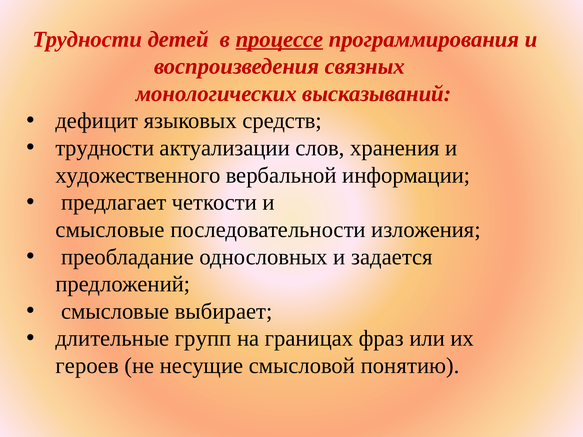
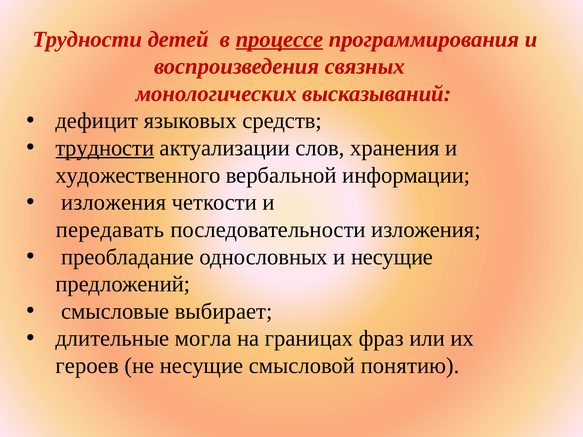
трудности underline: none -> present (105, 148)
предлагает: предлагает -> изложения (114, 203)
смысловые: смысловые -> передавать (110, 230)
и задается: задается -> несущие (392, 257)
групп: групп -> могла (203, 339)
